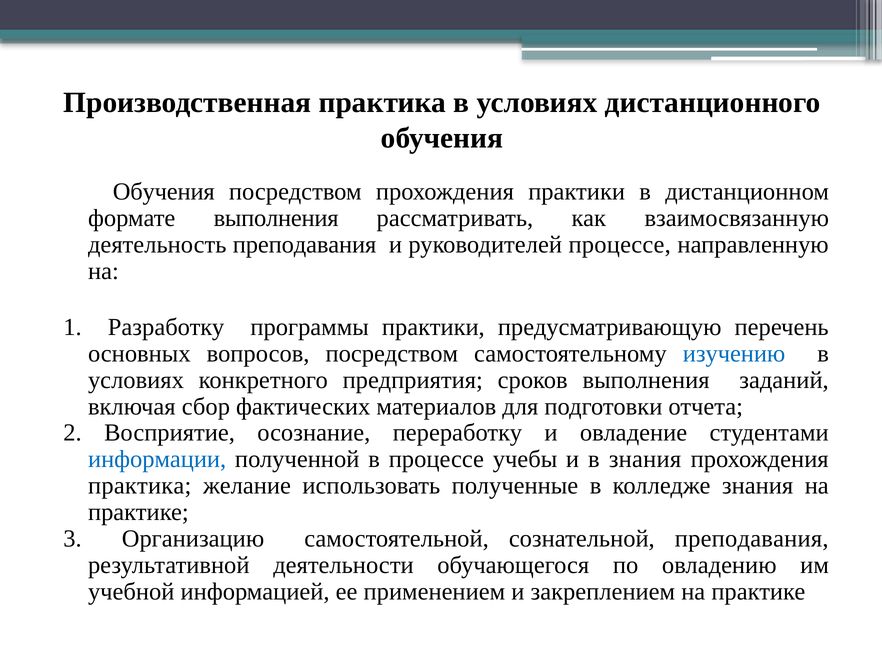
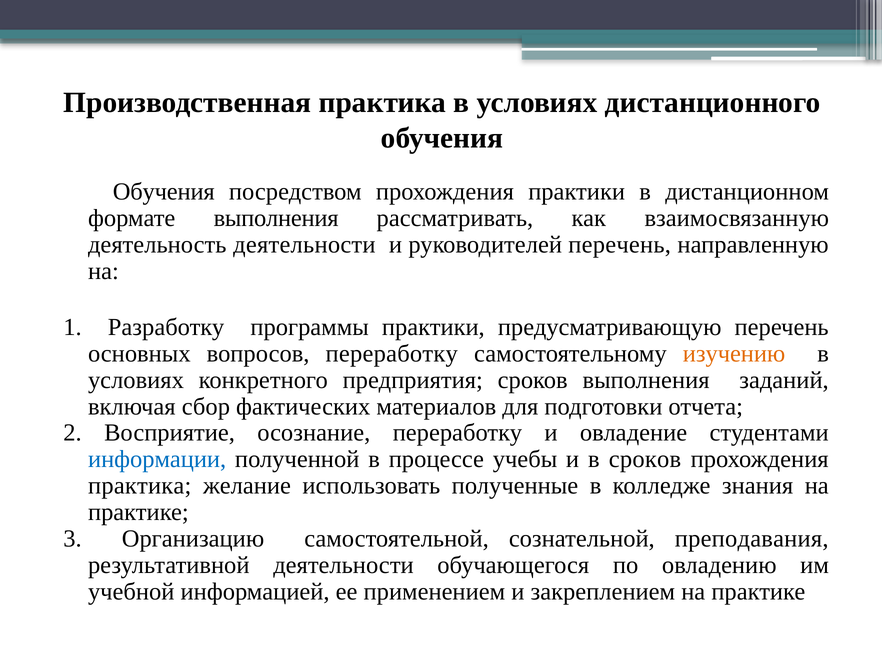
деятельность преподавания: преподавания -> деятельности (304, 245)
руководителей процессе: процессе -> перечень (620, 245)
вопросов посредством: посредством -> переработку (392, 354)
изучению colour: blue -> orange (734, 354)
в знания: знания -> сроков (645, 460)
